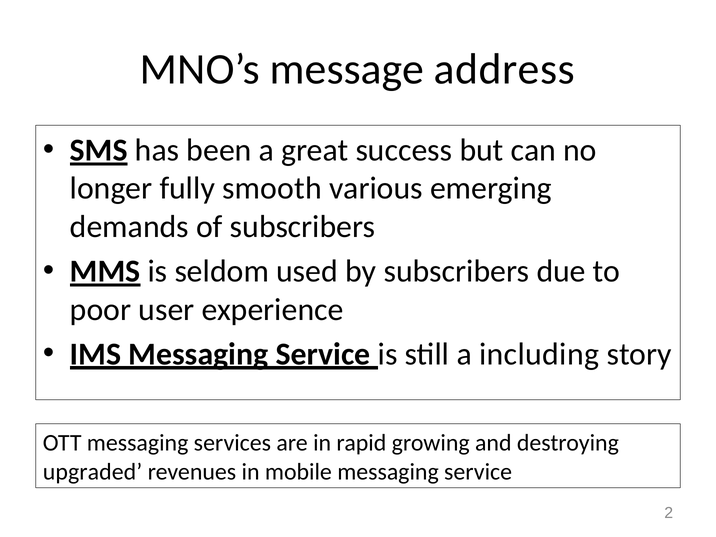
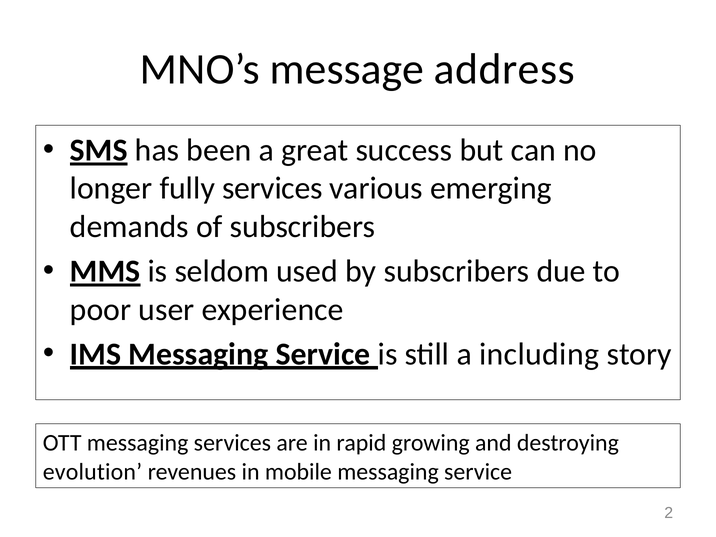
fully smooth: smooth -> services (272, 188)
upgraded: upgraded -> evolution (92, 472)
